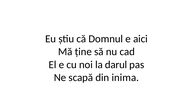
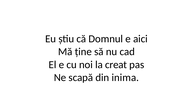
darul: darul -> creat (116, 64)
